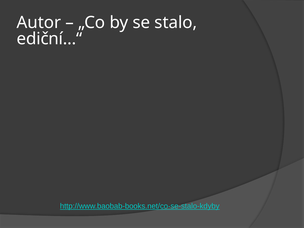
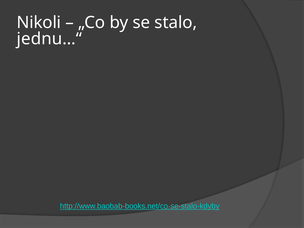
Autor: Autor -> Nikoli (39, 23)
ediční…“: ediční…“ -> jednu…“ (49, 39)
